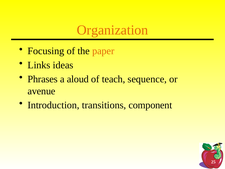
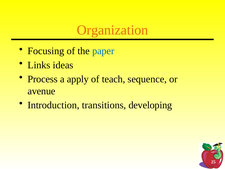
paper colour: orange -> blue (103, 51)
Phrases: Phrases -> Process (43, 79)
aloud: aloud -> apply (78, 79)
component: component -> developing (150, 105)
